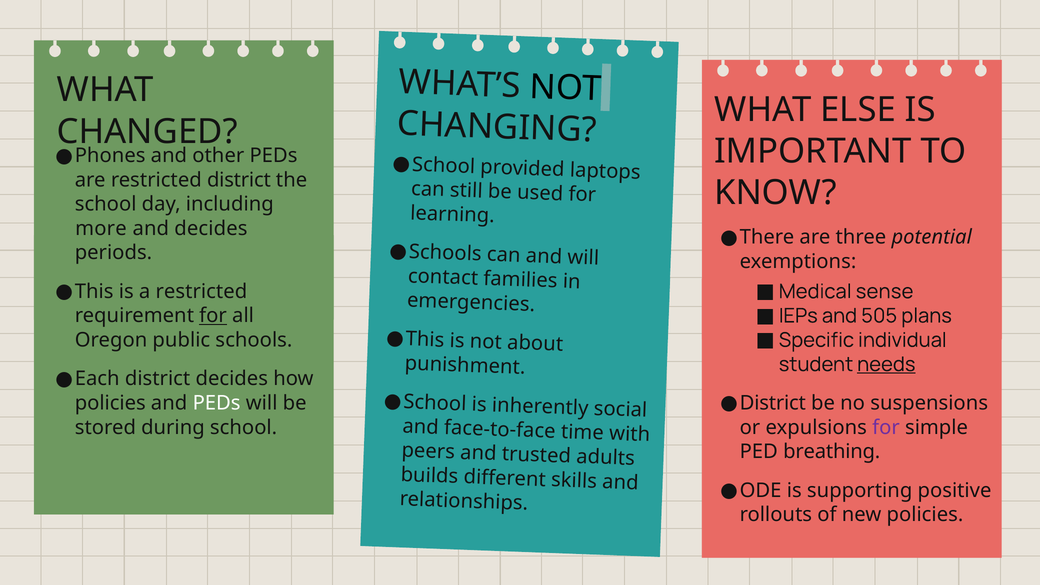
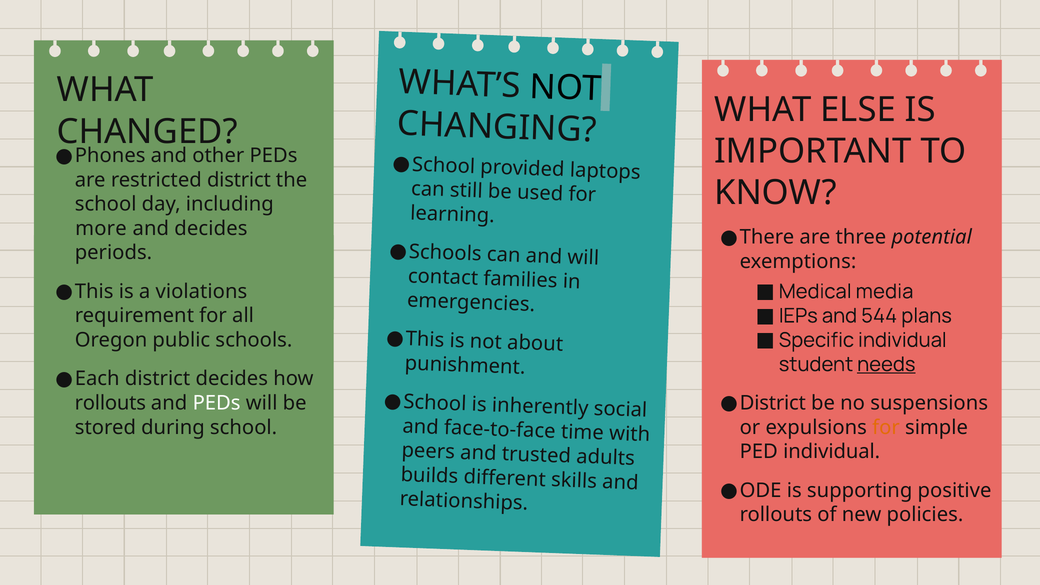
a restricted: restricted -> violations (201, 292)
sense: sense -> media (885, 292)
505: 505 -> 544 (879, 316)
for underline: present -> none (213, 316)
policies: policies -> rollouts (110, 403)
for colour: purple -> orange (886, 427)
PED breathing: breathing -> individual (832, 452)
